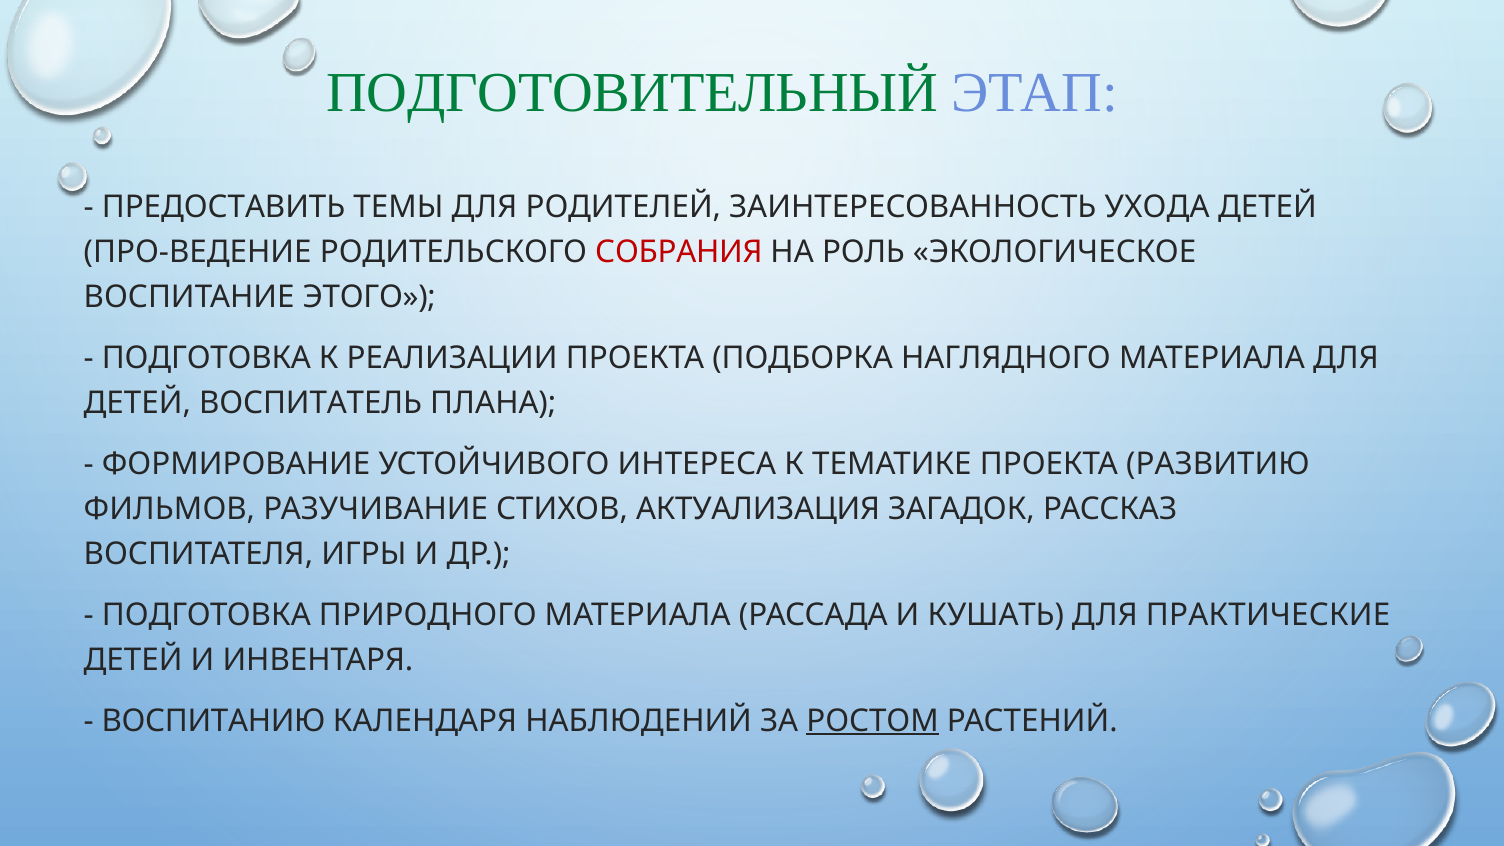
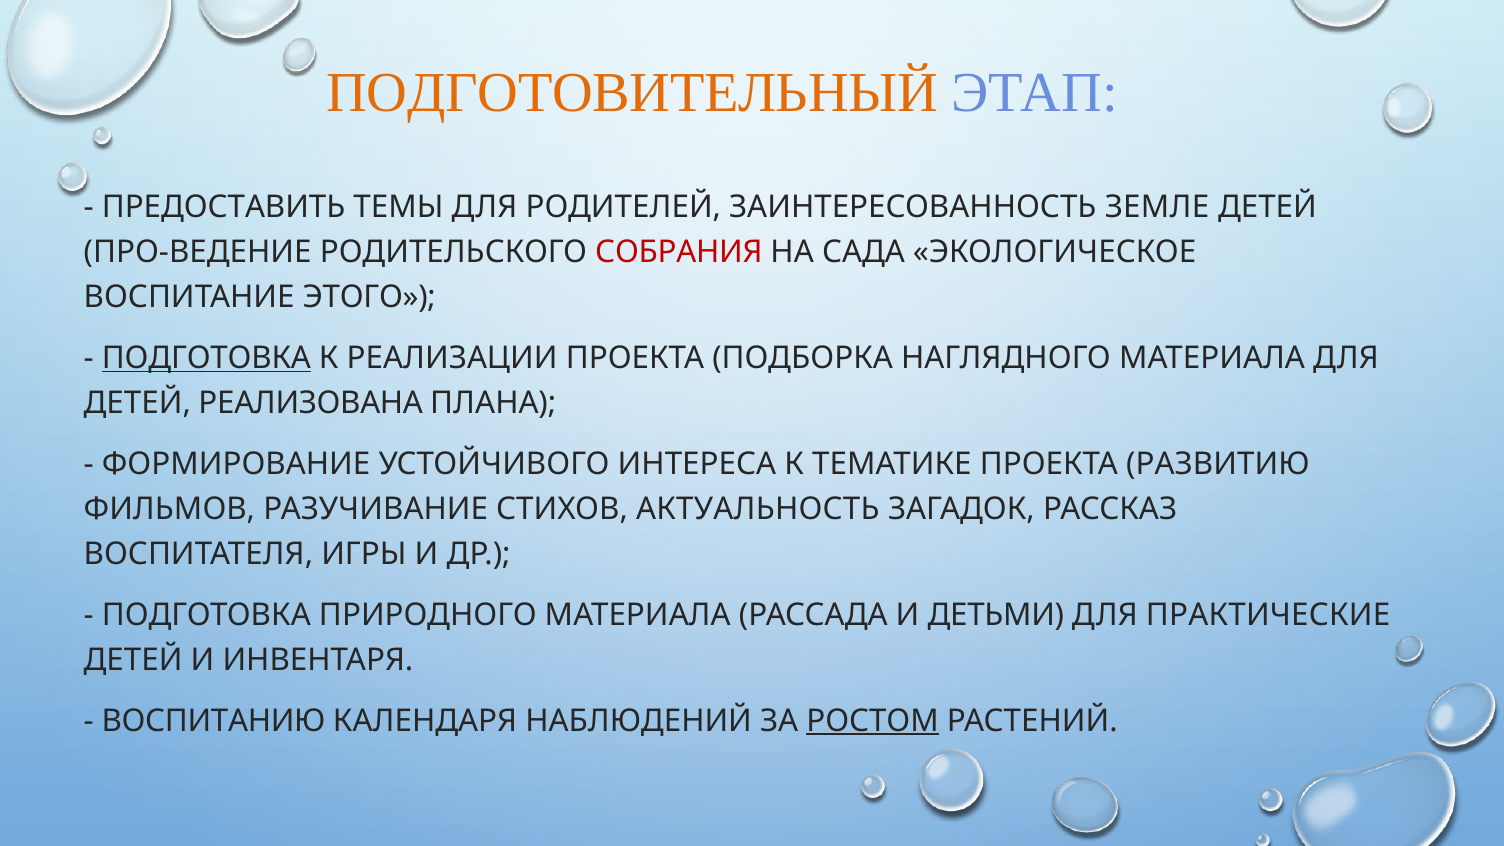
ПОДГОТОВИТЕЛЬНЫЙ colour: green -> orange (632, 93)
УХОДА: УХОДА -> ЗЕМЛЕ (1157, 207)
РОЛЬ: РОЛЬ -> САДА (863, 252)
ПОДГОТОВКА underline: none -> present (206, 358)
ВОСПИТАТЕЛЬ: ВОСПИТАТЕЛЬ -> РЕАЛИЗОВАНА (311, 403)
АКТУАЛИЗАЦИЯ: АКТУАЛИЗАЦИЯ -> АКТУАЛЬНОСТЬ (758, 509)
КУШАТЬ: КУШАТЬ -> ДЕТЬМИ (996, 615)
